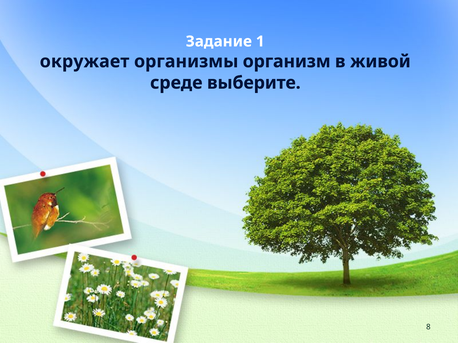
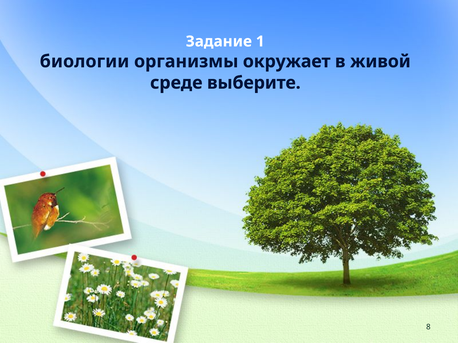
окружает: окружает -> биологии (85, 62)
организм: организм -> окружает (287, 62)
